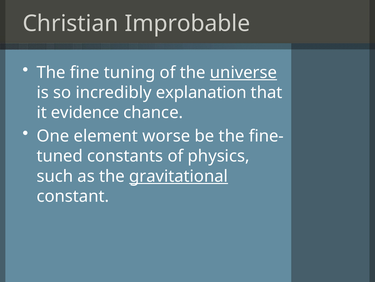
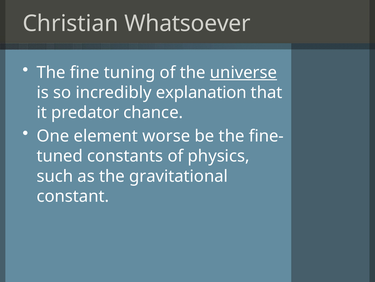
Improbable: Improbable -> Whatsoever (187, 23)
evidence: evidence -> predator (85, 112)
gravitational underline: present -> none (179, 176)
